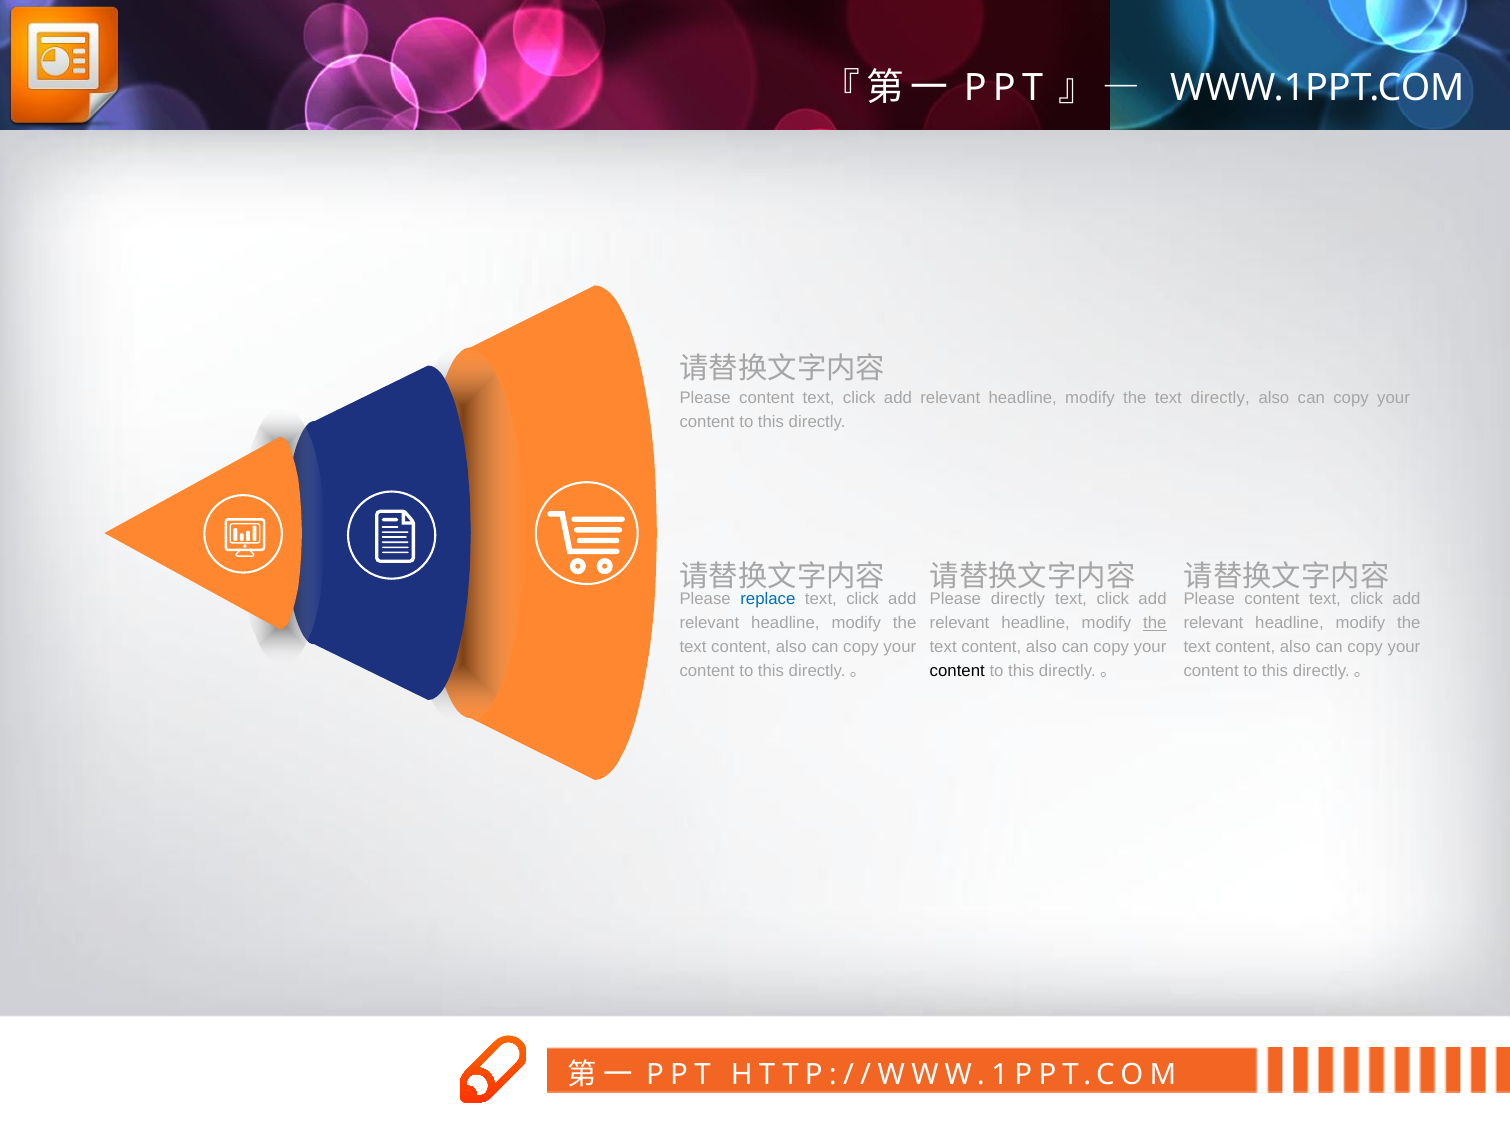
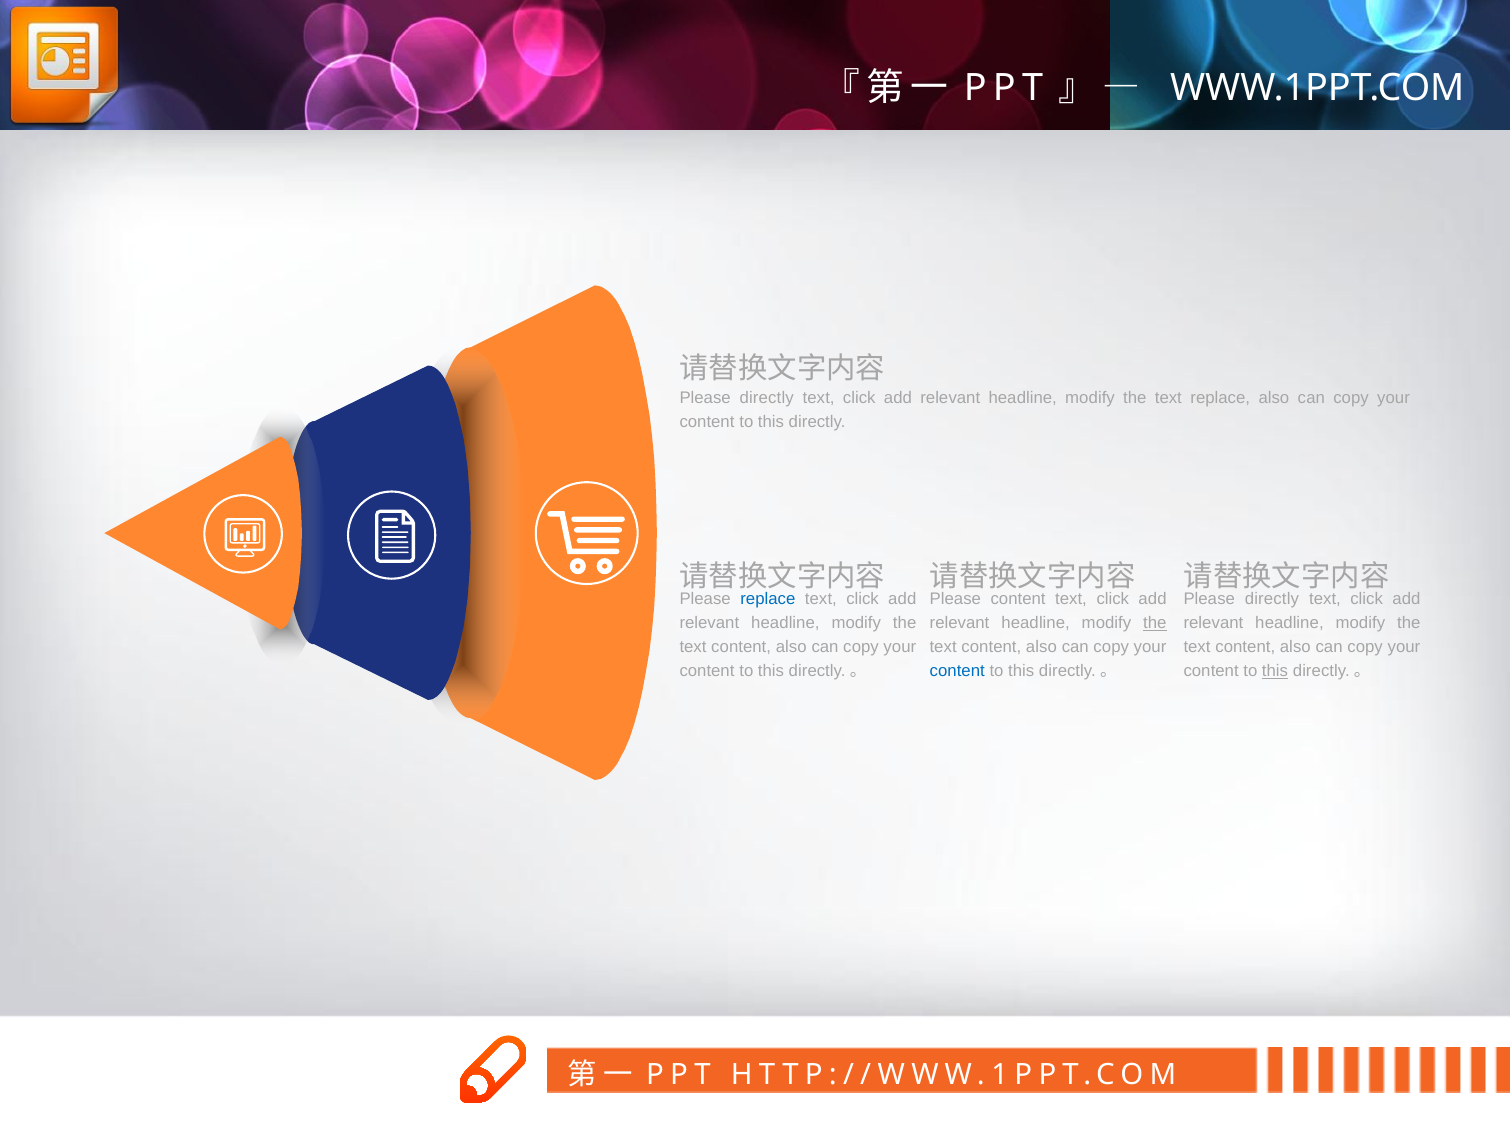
content: content -> directly (767, 398)
text directly: directly -> replace (1220, 398)
Please directly: directly -> content (1018, 599)
content: content -> directly (1272, 599)
content colour: black -> blue (957, 671)
this underline: none -> present (1275, 671)
